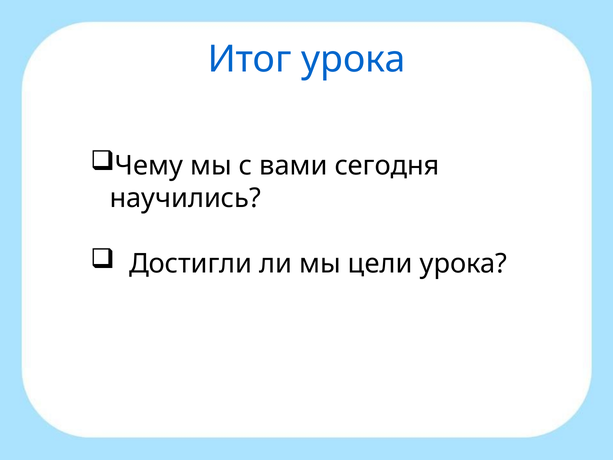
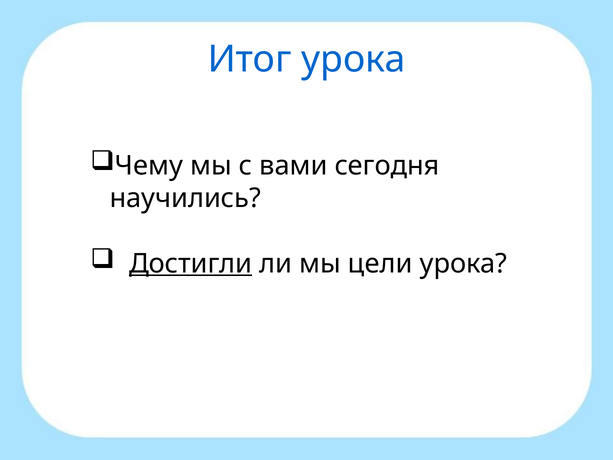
Достигли underline: none -> present (191, 264)
